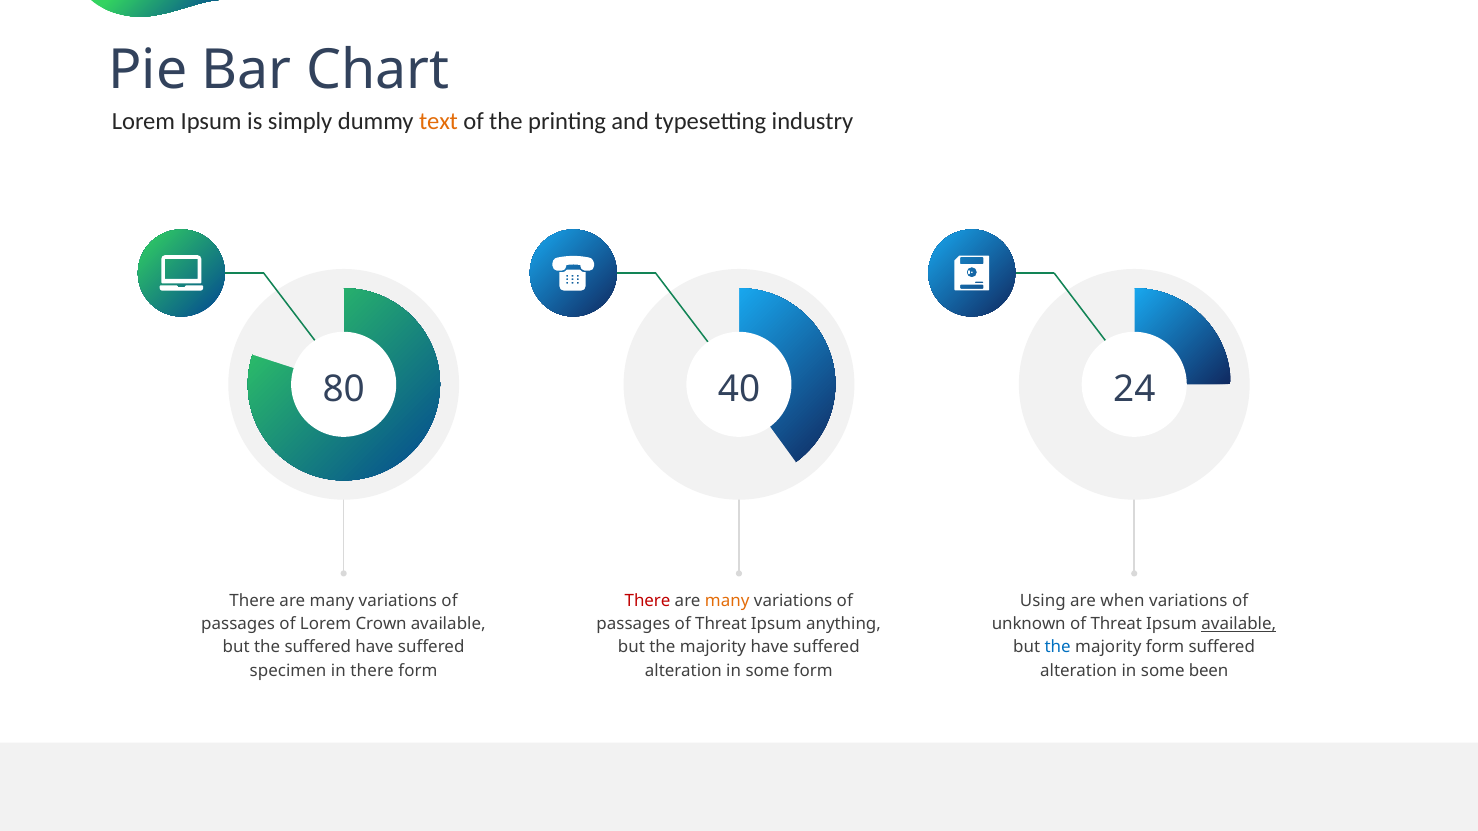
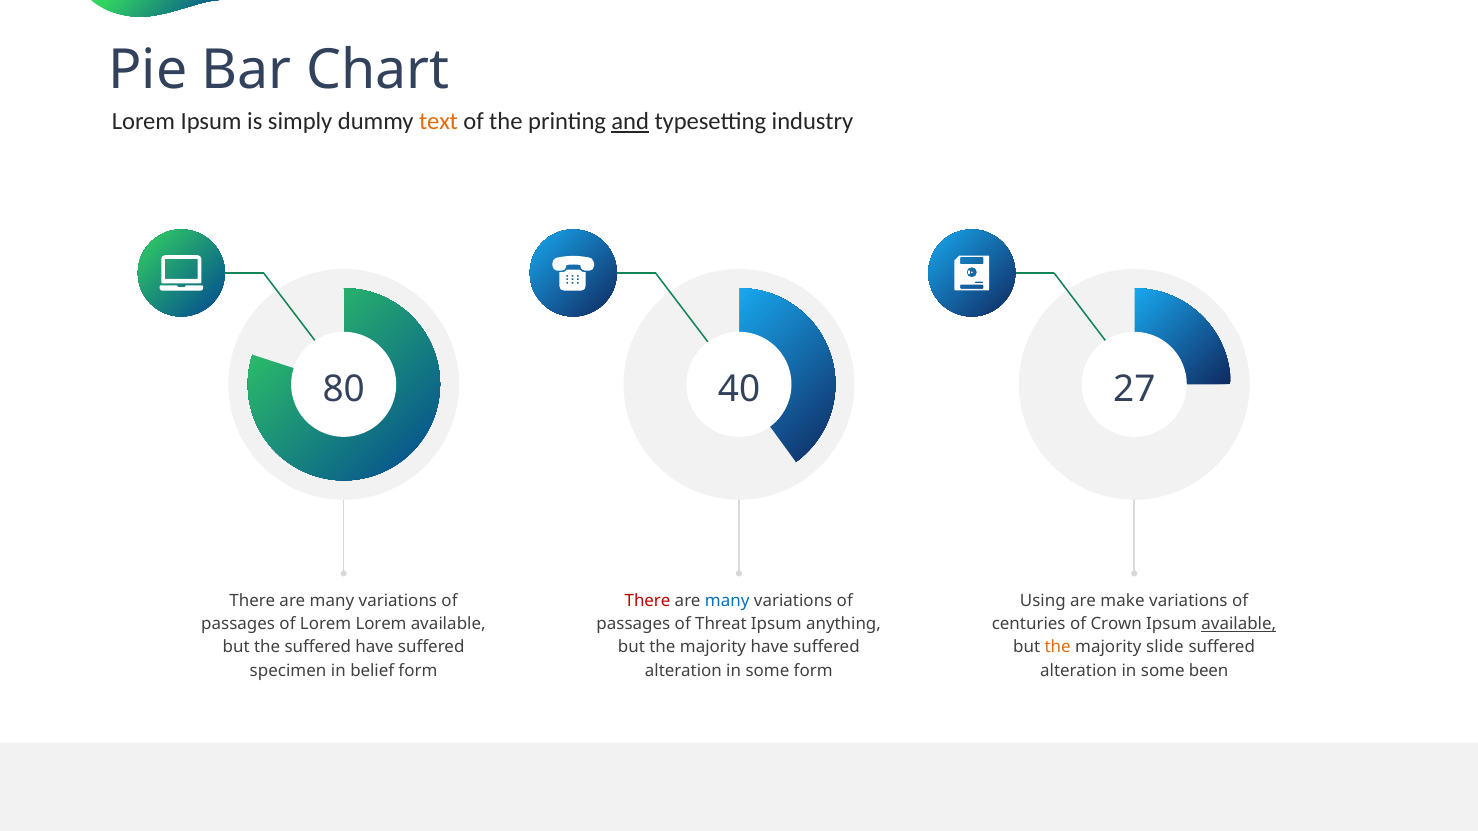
and underline: none -> present (630, 121)
24: 24 -> 27 (1134, 390)
many colour: orange -> blue (727, 601)
when: when -> make (1122, 601)
Lorem Crown: Crown -> Lorem (381, 625)
unknown: unknown -> centuries (1029, 625)
Threat: Threat -> Crown (1116, 625)
the colour: blue -> orange (1058, 648)
majority form: form -> slide (1165, 648)
in there: there -> belief (372, 671)
